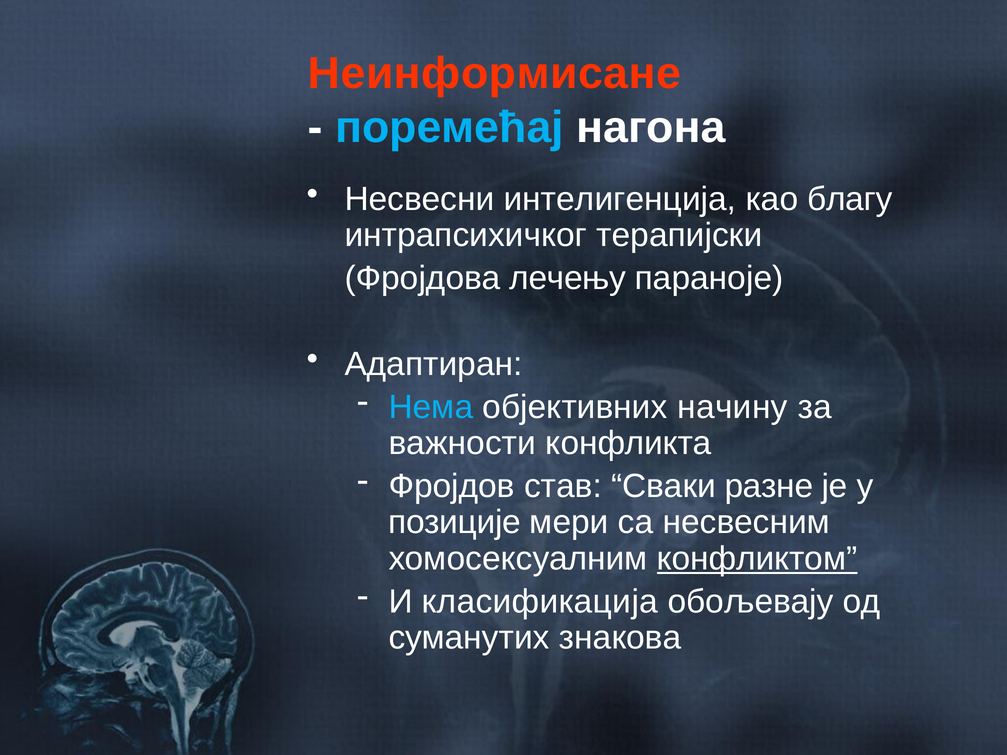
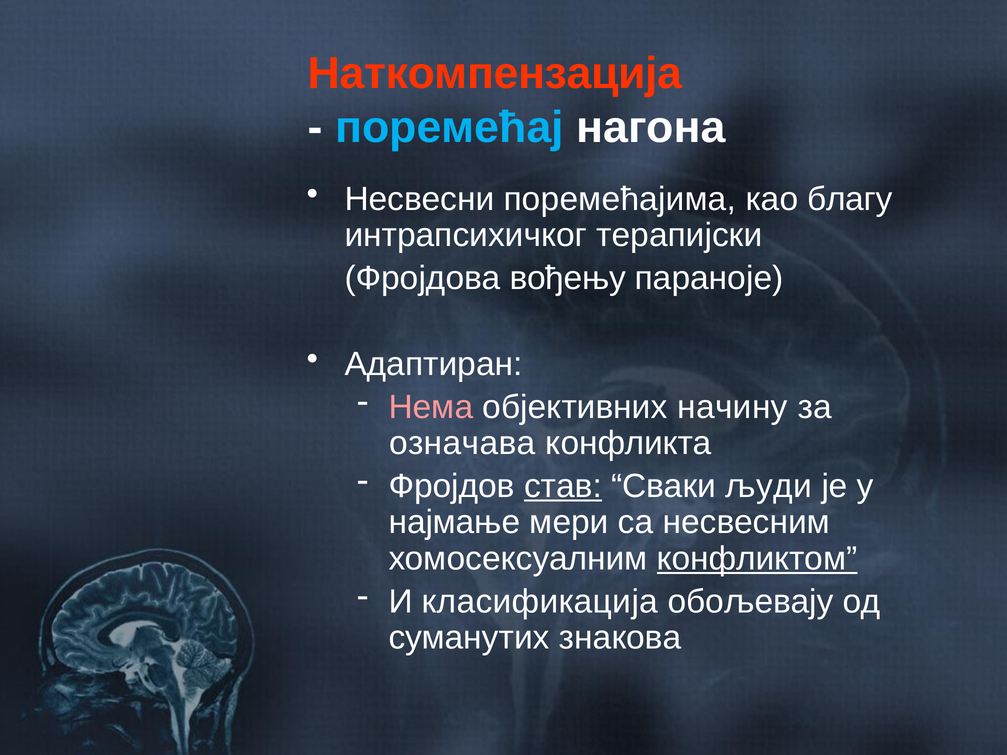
Неинформисане: Неинформисане -> Наткомпензација (495, 74)
интелигенција: интелигенција -> поремећајимa (620, 199)
лечењу: лечењу -> вођењу (568, 278)
Нема colour: light blue -> pink (431, 407)
важности: важности -> означава (462, 443)
став underline: none -> present (563, 486)
разне: разне -> људи (769, 486)
позиције: позиције -> најмање (454, 523)
